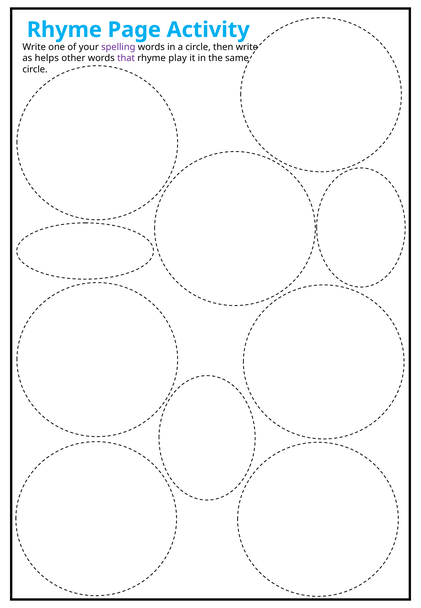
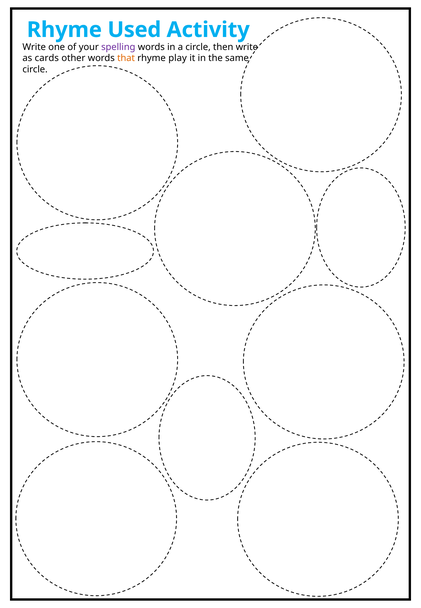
Page: Page -> Used (134, 30)
helps: helps -> cards (47, 58)
that colour: purple -> orange (126, 58)
